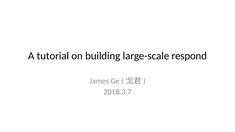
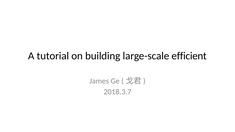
respond: respond -> efficient (189, 56)
